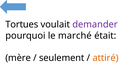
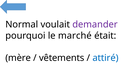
Tortues: Tortues -> Normal (22, 24)
seulement: seulement -> vêtements (62, 58)
attiré colour: orange -> blue (105, 58)
